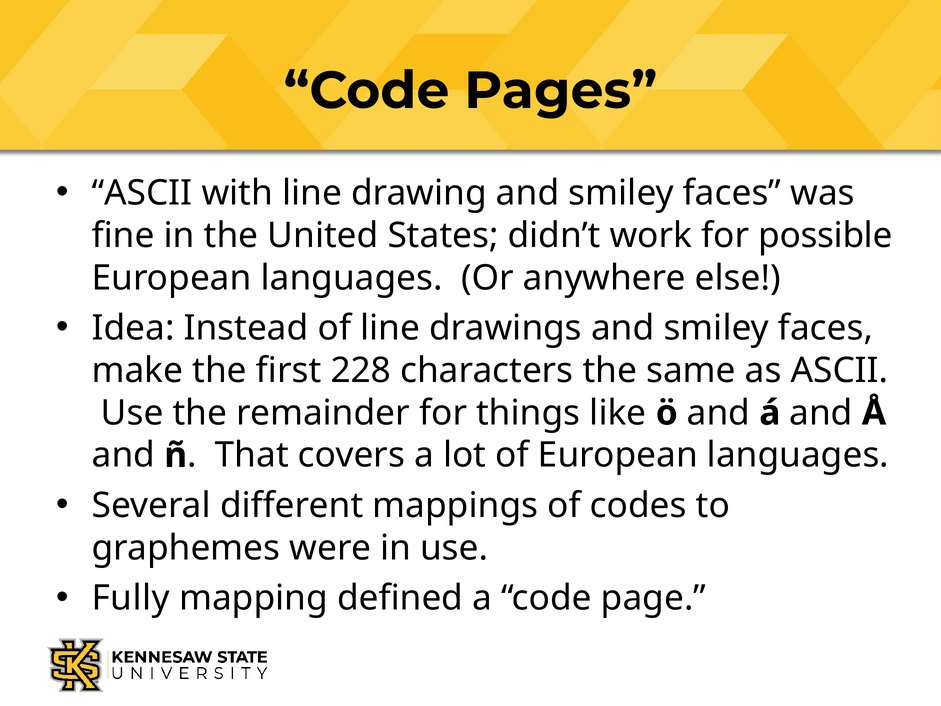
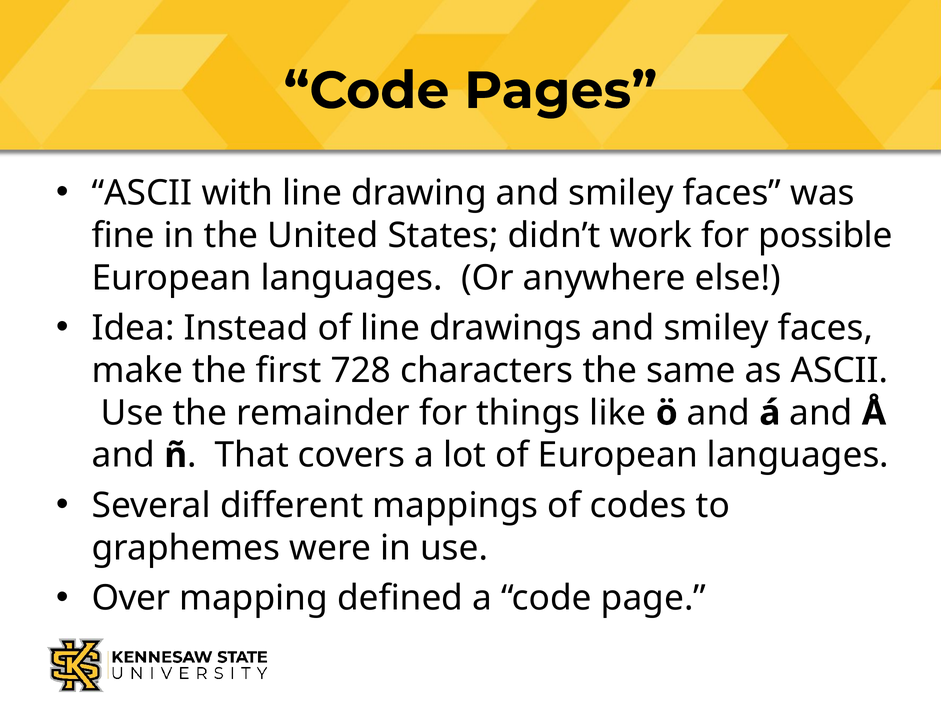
228: 228 -> 728 (361, 370)
Fully: Fully -> Over (131, 598)
